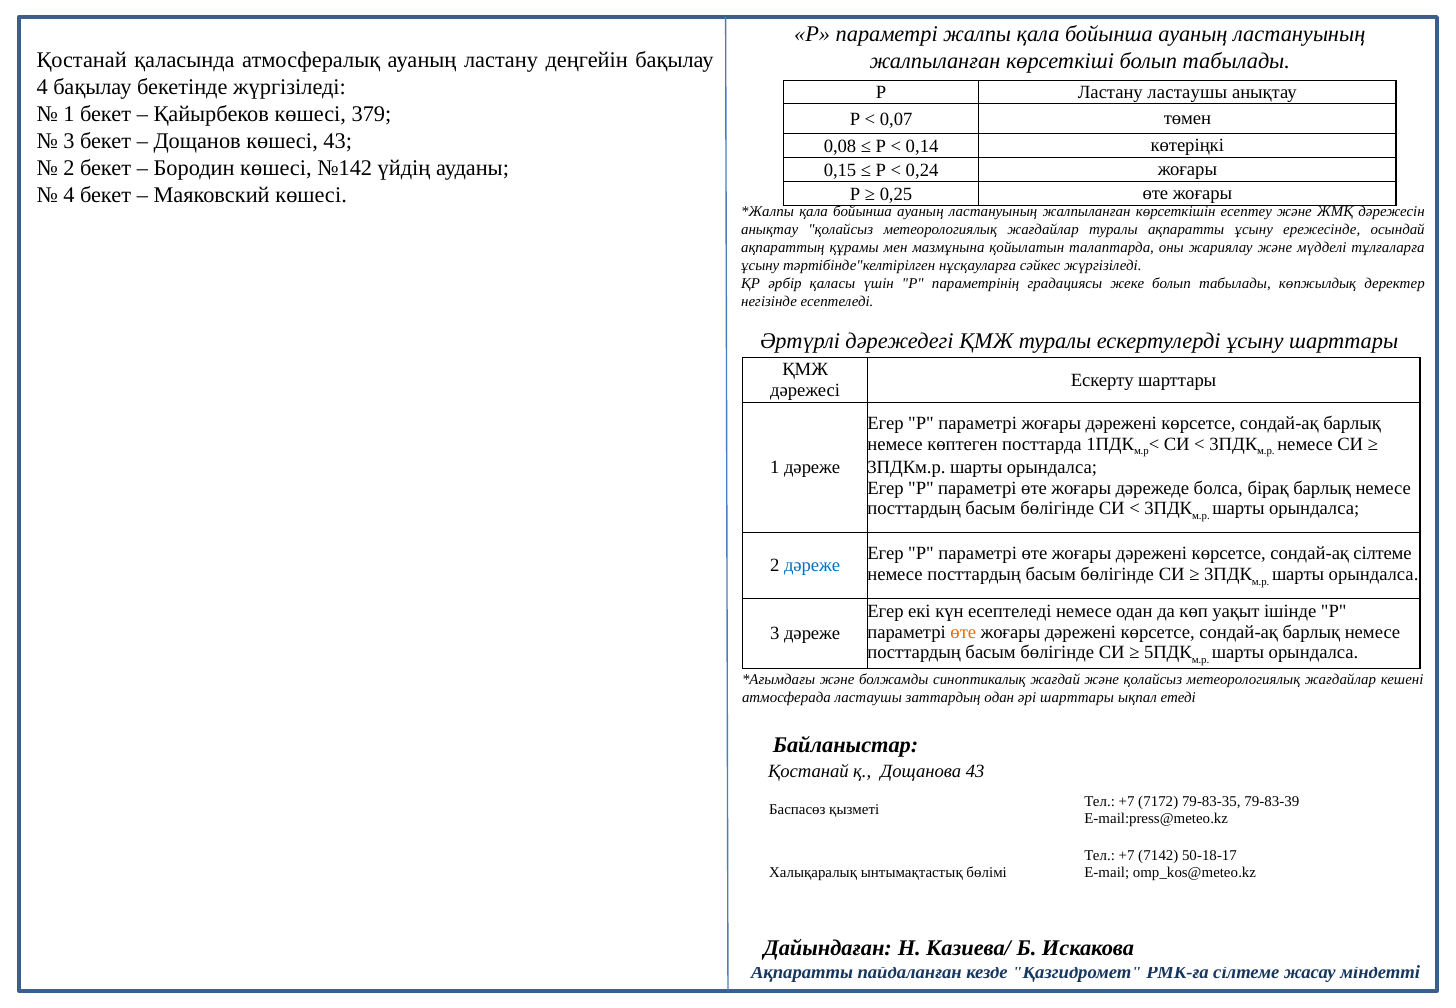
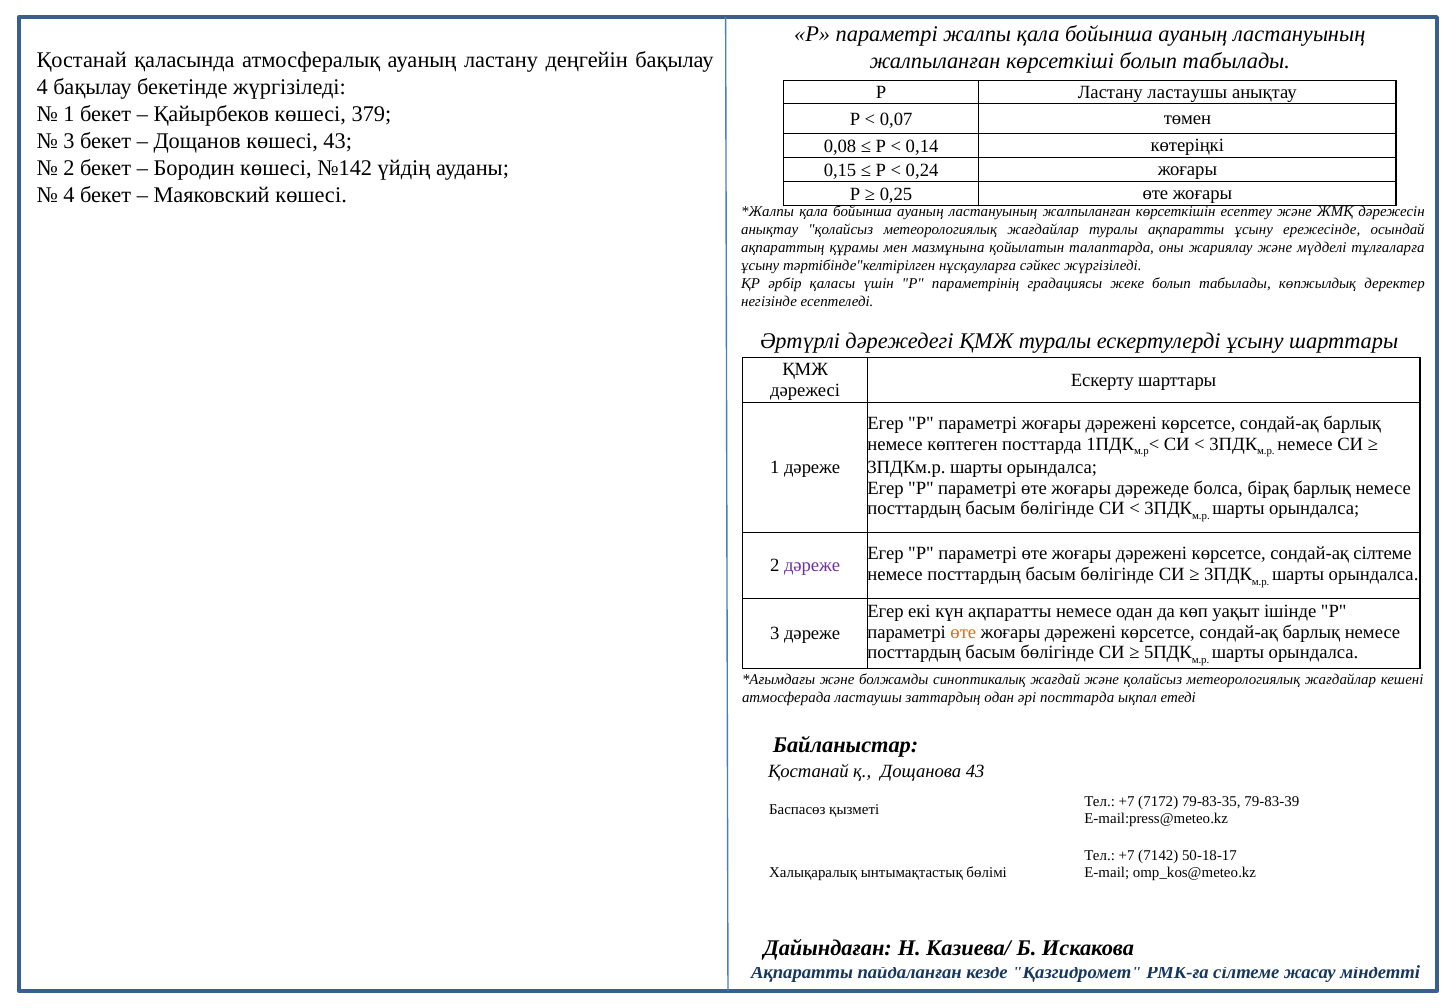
дәреже colour: blue -> purple (812, 566)
күн есептеледі: есептеледі -> ақпаратты (1010, 611)
әрі шарттары: шарттары -> посттарда (1077, 698)
